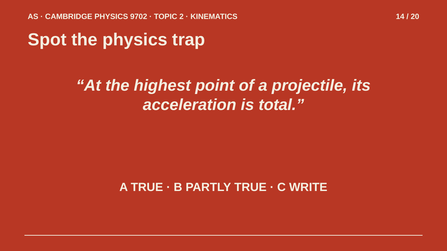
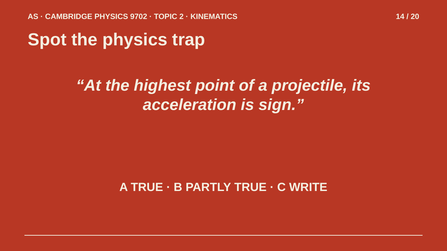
total: total -> sign (281, 105)
